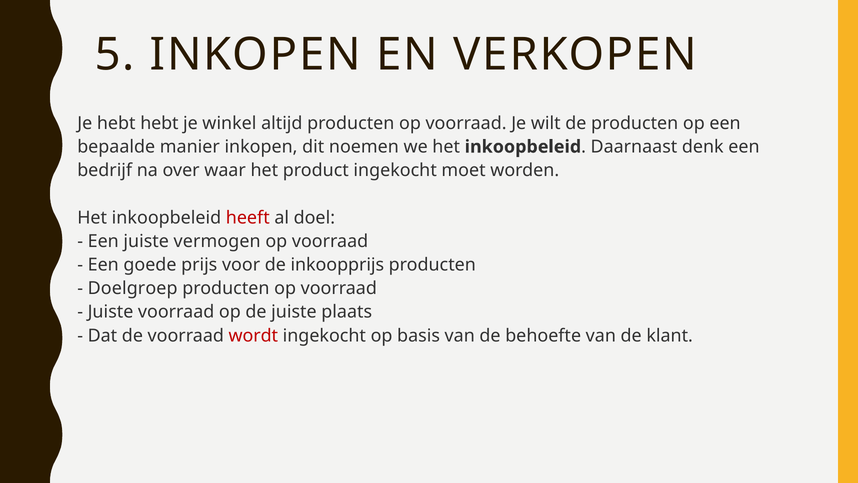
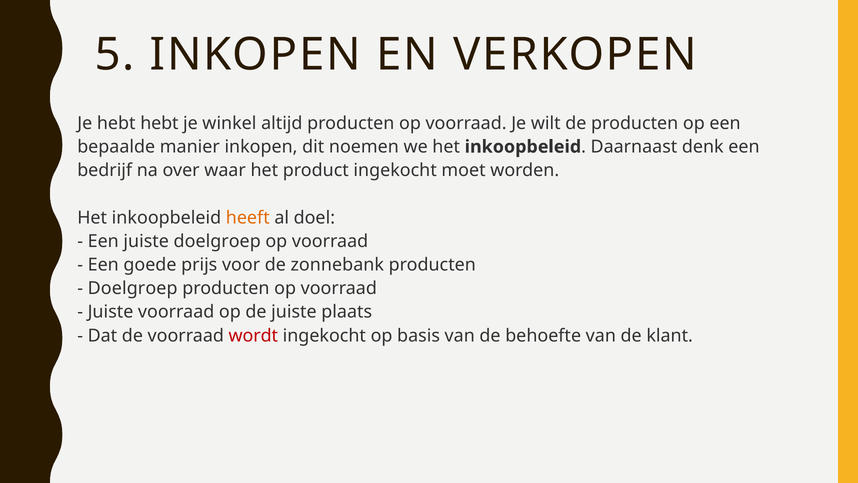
heeft colour: red -> orange (248, 217)
juiste vermogen: vermogen -> doelgroep (217, 241)
inkoopprijs: inkoopprijs -> zonnebank (337, 265)
